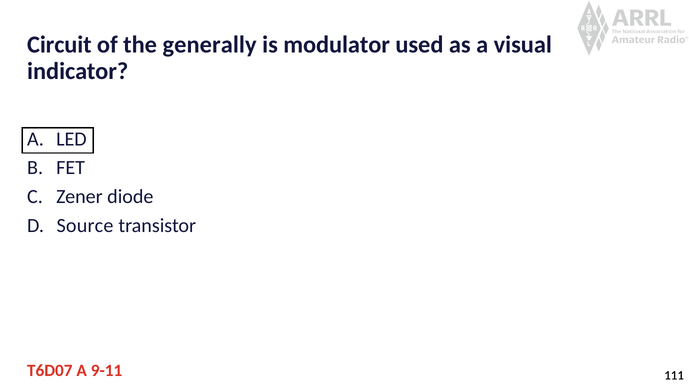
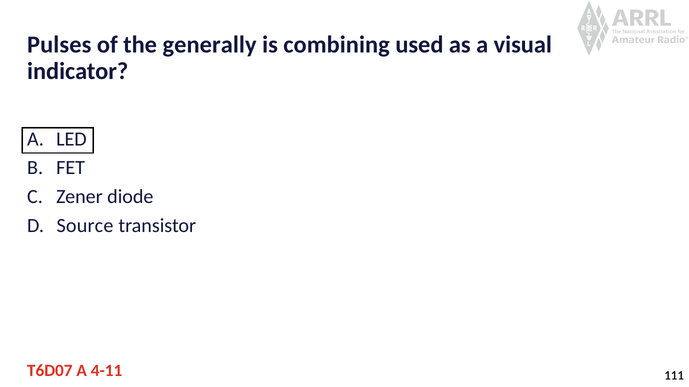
Circuit: Circuit -> Pulses (59, 45)
modulator: modulator -> combining (337, 45)
9-11: 9-11 -> 4-11 (107, 371)
